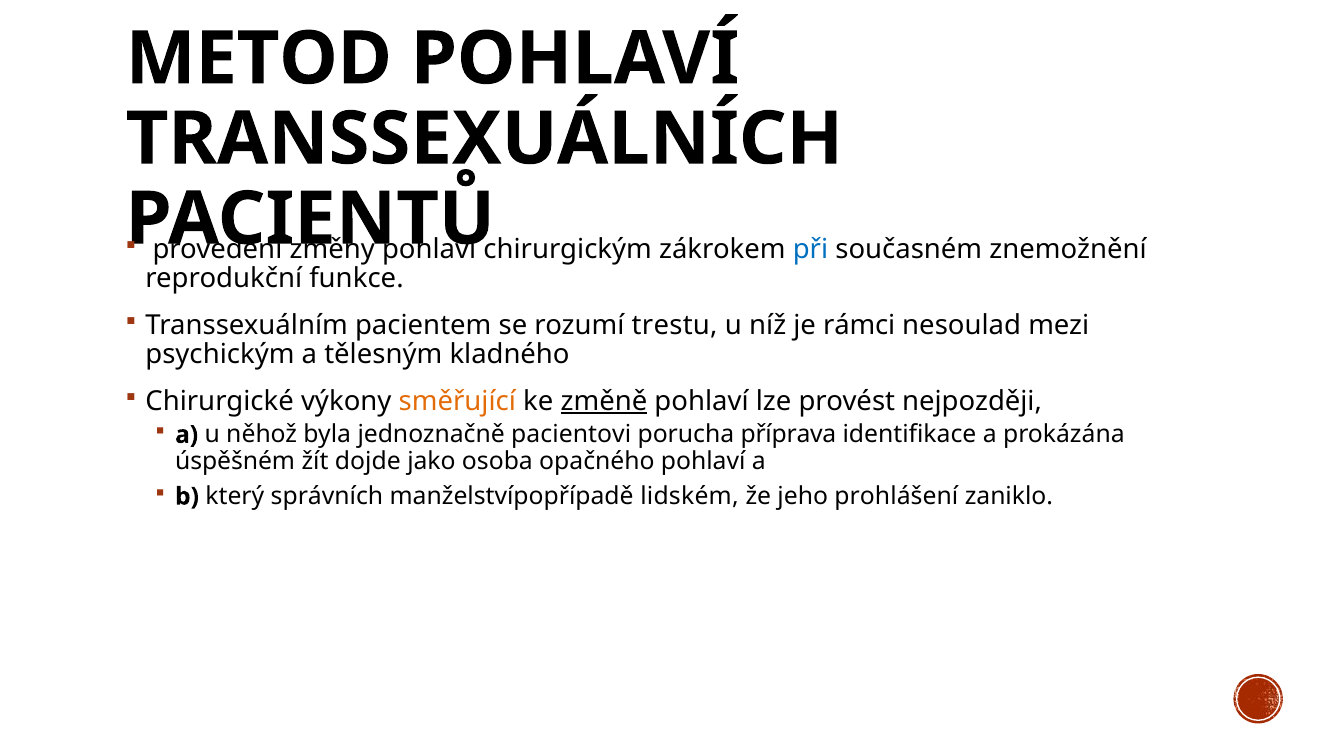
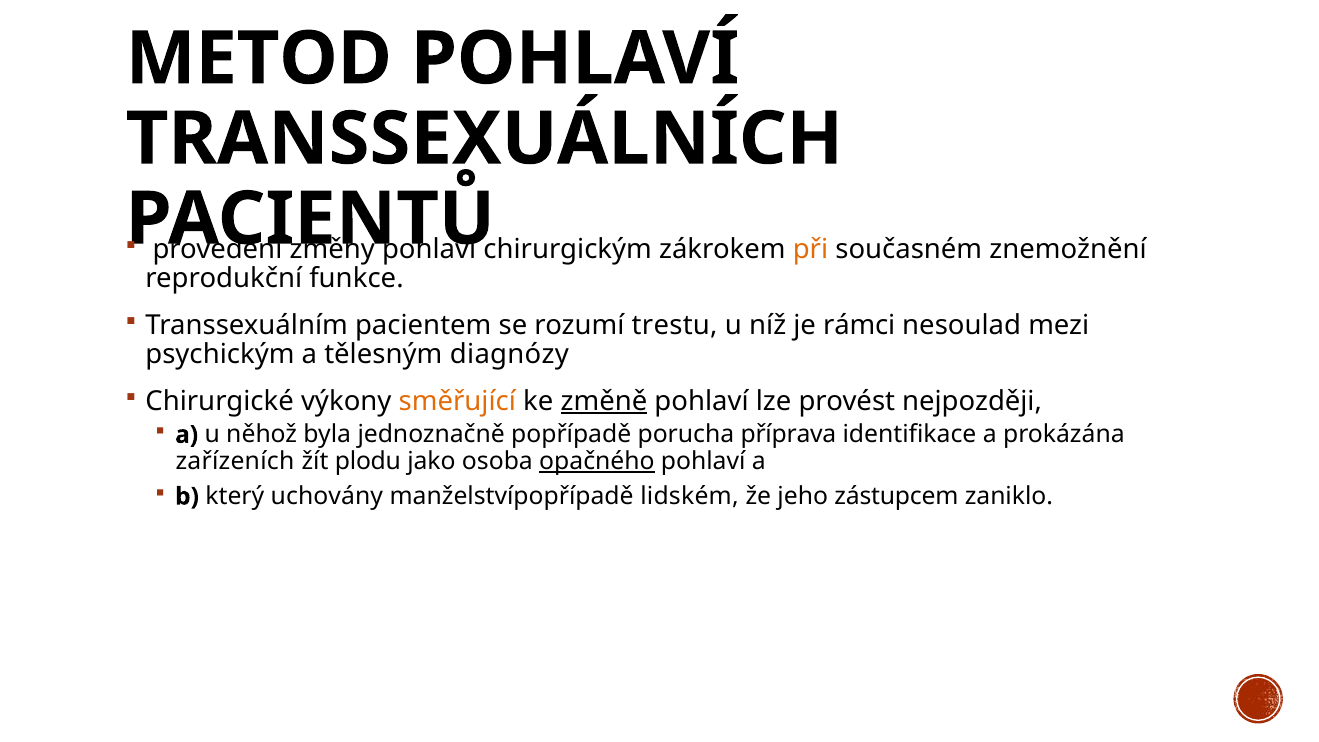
při colour: blue -> orange (810, 249)
kladného: kladného -> diagnózy (509, 355)
pacientovi: pacientovi -> popřípadě (571, 435)
úspěšném: úspěšném -> zařízeních (235, 461)
dojde: dojde -> plodu (368, 461)
opačného underline: none -> present (597, 461)
správních: správních -> uchovány (327, 496)
prohlášení: prohlášení -> zástupcem (896, 496)
